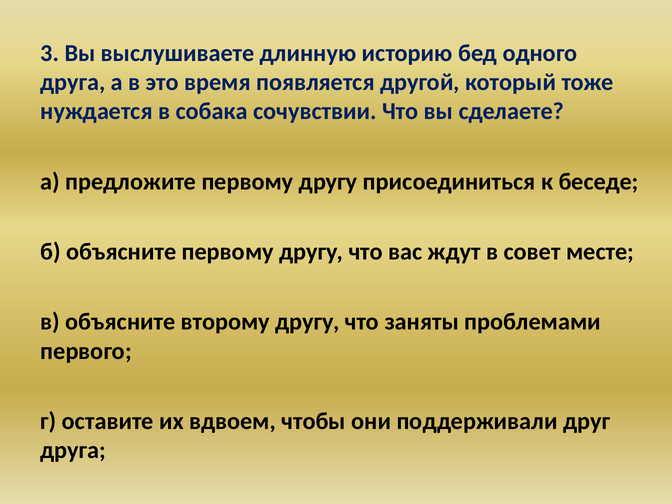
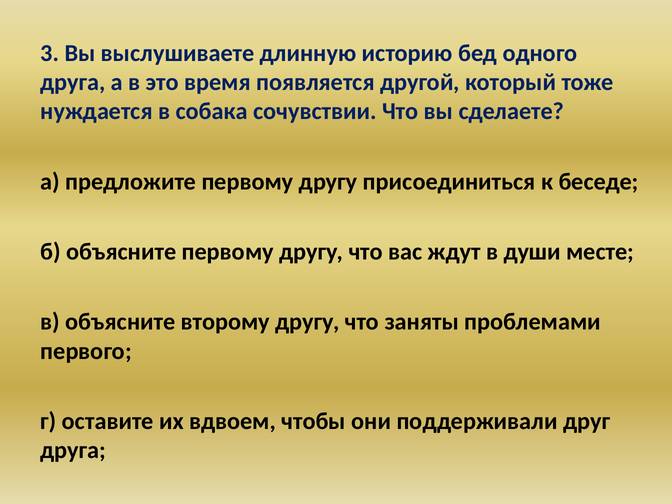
совет: совет -> души (532, 252)
